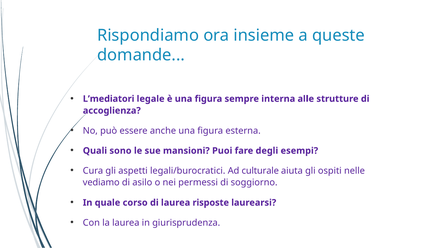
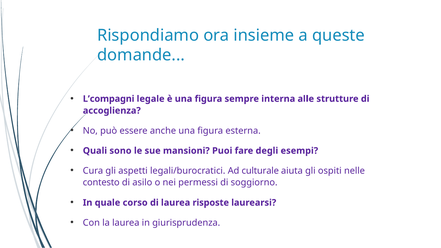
L’mediatori: L’mediatori -> L’compagni (109, 99)
vediamo: vediamo -> contesto (101, 183)
